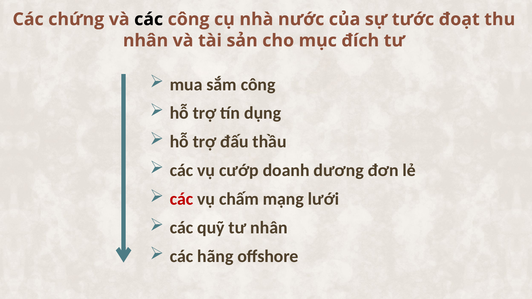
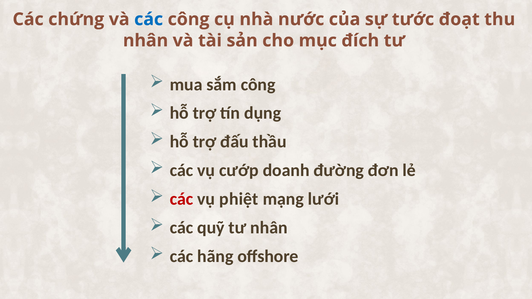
các colour: black -> blue (149, 19)
dương: dương -> đường (339, 171)
chấm: chấm -> phiệt (239, 199)
